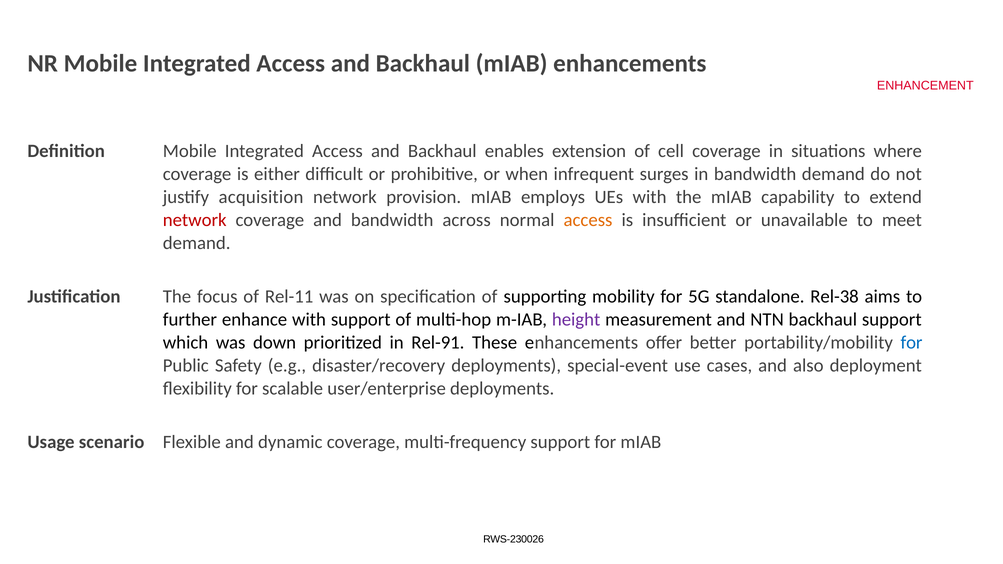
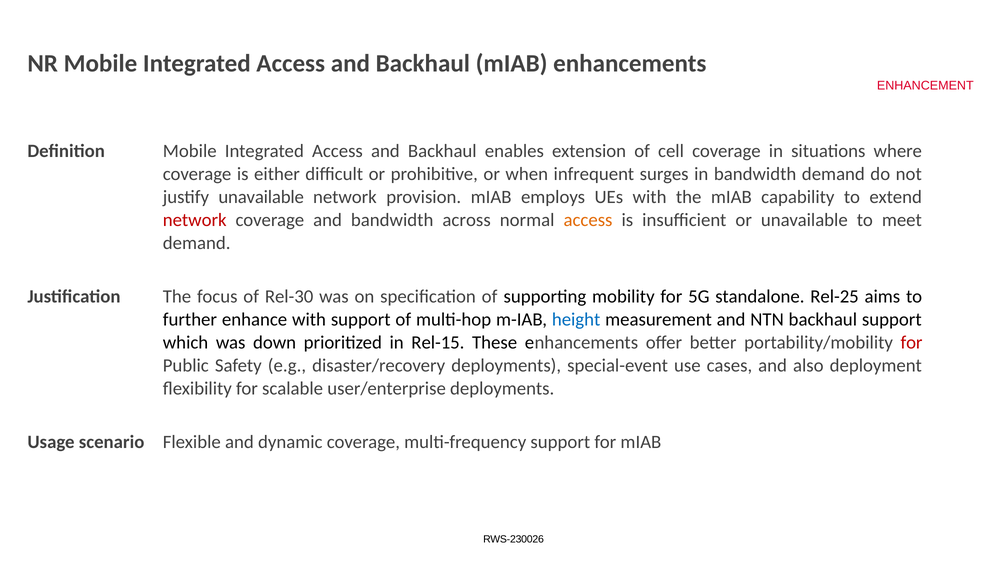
justify acquisition: acquisition -> unavailable (261, 197)
Rel-11: Rel-11 -> Rel-30 (289, 297)
Rel-38: Rel-38 -> Rel-25 (835, 297)
height colour: purple -> blue (576, 320)
Rel-91: Rel-91 -> Rel-15 (438, 343)
for colour: blue -> red (912, 343)
